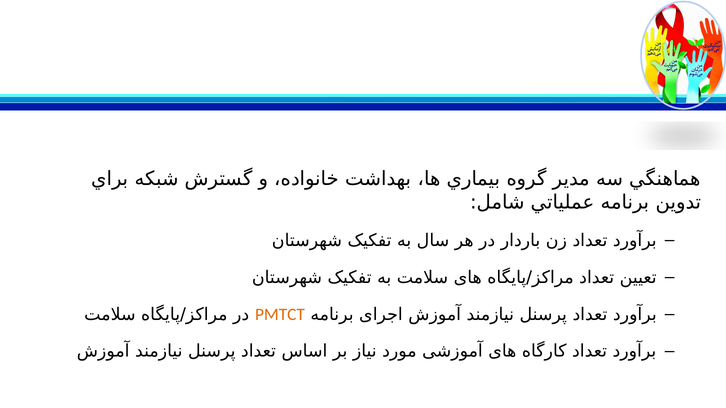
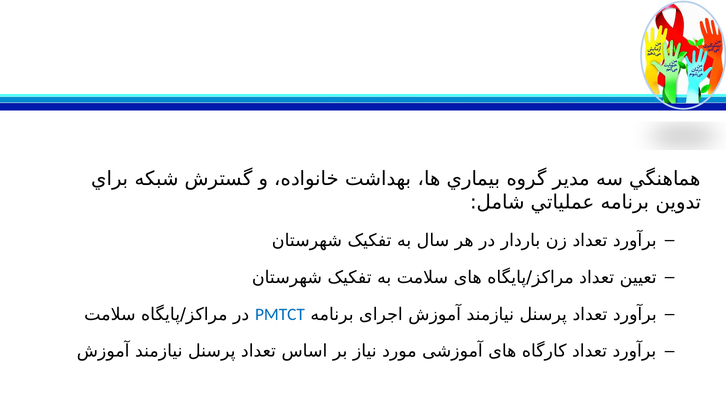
PMTCT colour: orange -> blue (280, 315)
